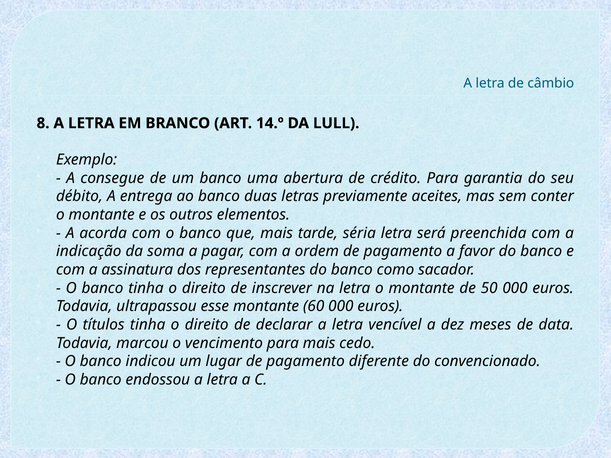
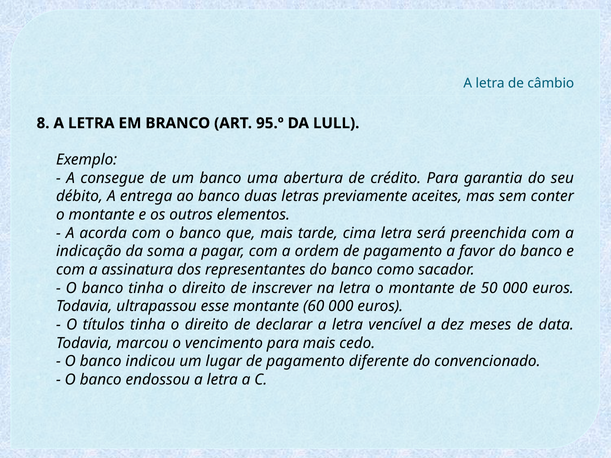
14.º: 14.º -> 95.º (270, 123)
séria: séria -> cima (359, 233)
